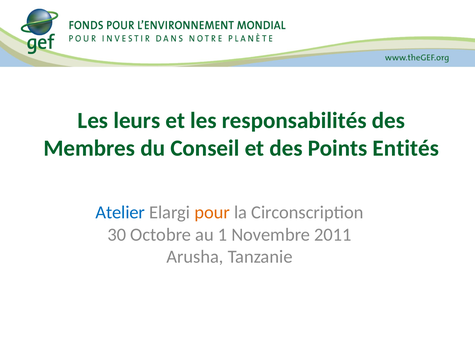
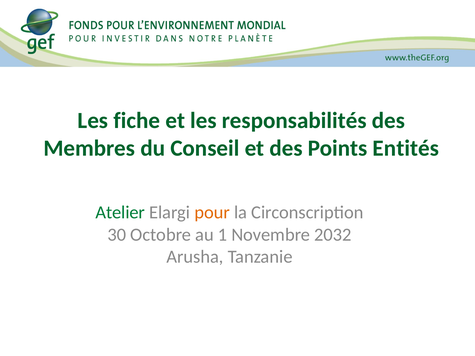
leurs: leurs -> fiche (137, 121)
Atelier colour: blue -> green (120, 213)
2011: 2011 -> 2032 (333, 235)
